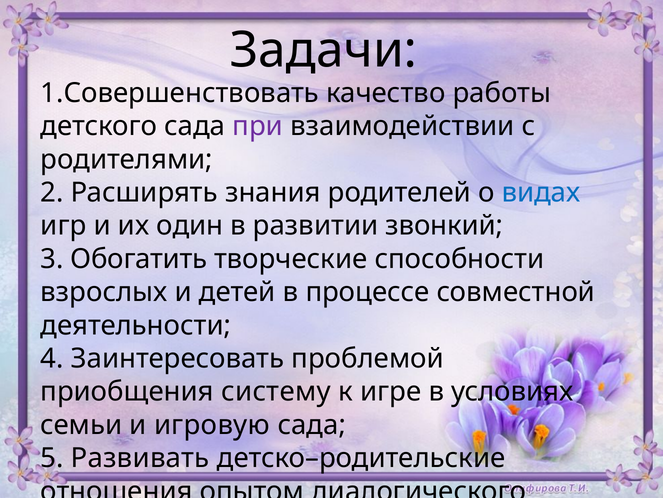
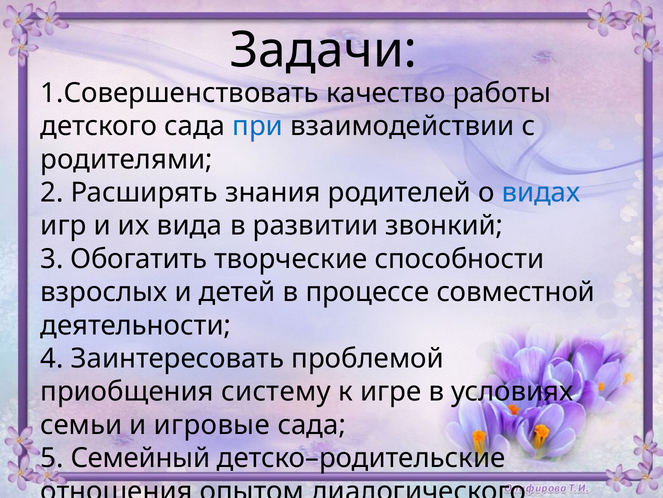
при colour: purple -> blue (258, 126)
один: один -> вида (190, 225)
игровую: игровую -> игровые (212, 424)
Развивать: Развивать -> Семейный (140, 457)
